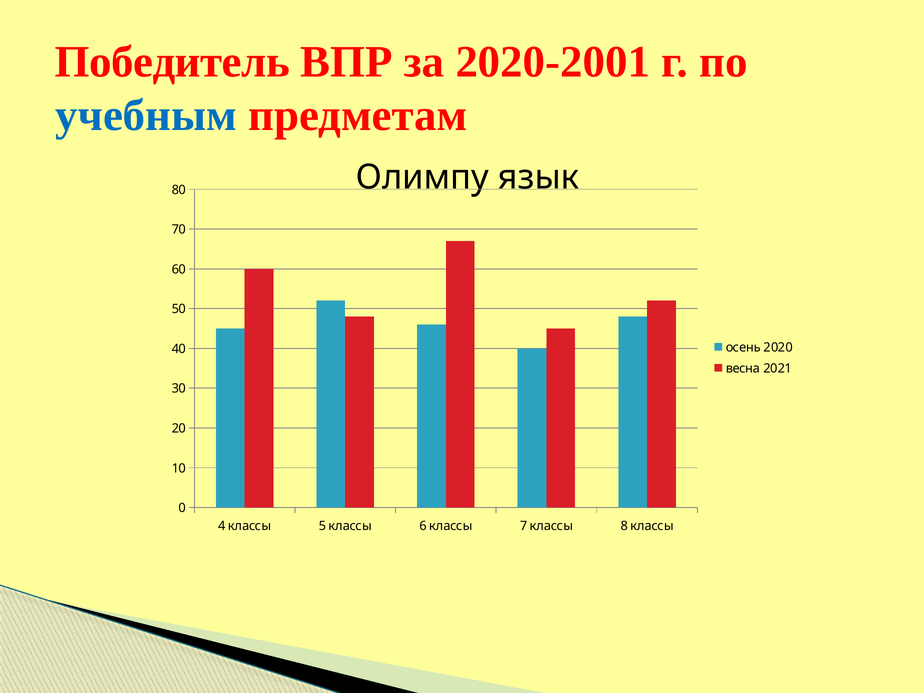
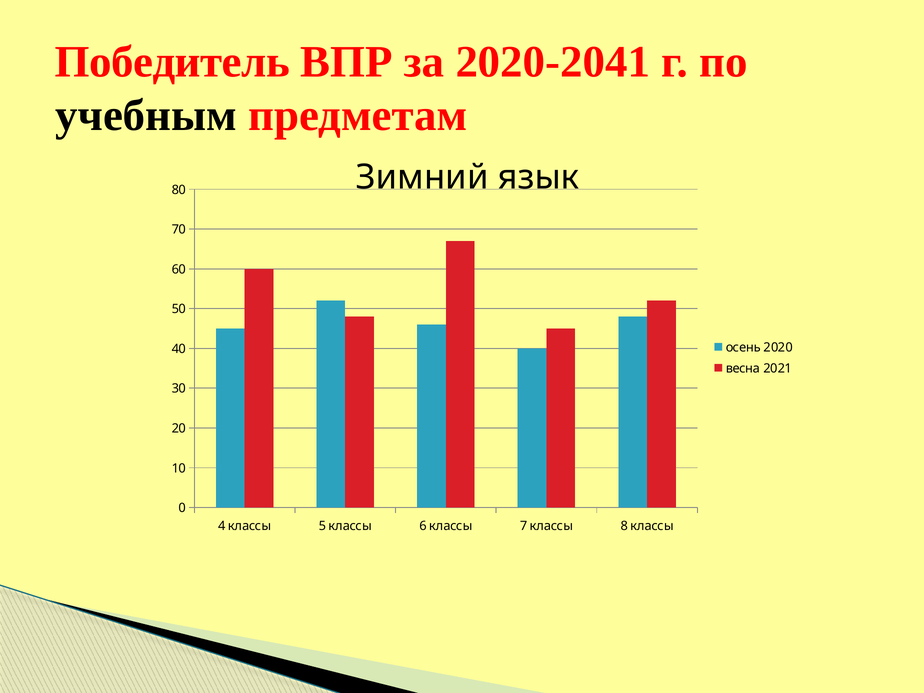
2020-2001: 2020-2001 -> 2020-2041 (553, 62)
учебным colour: blue -> black (146, 116)
Олимпу: Олимпу -> Зимний (422, 177)
